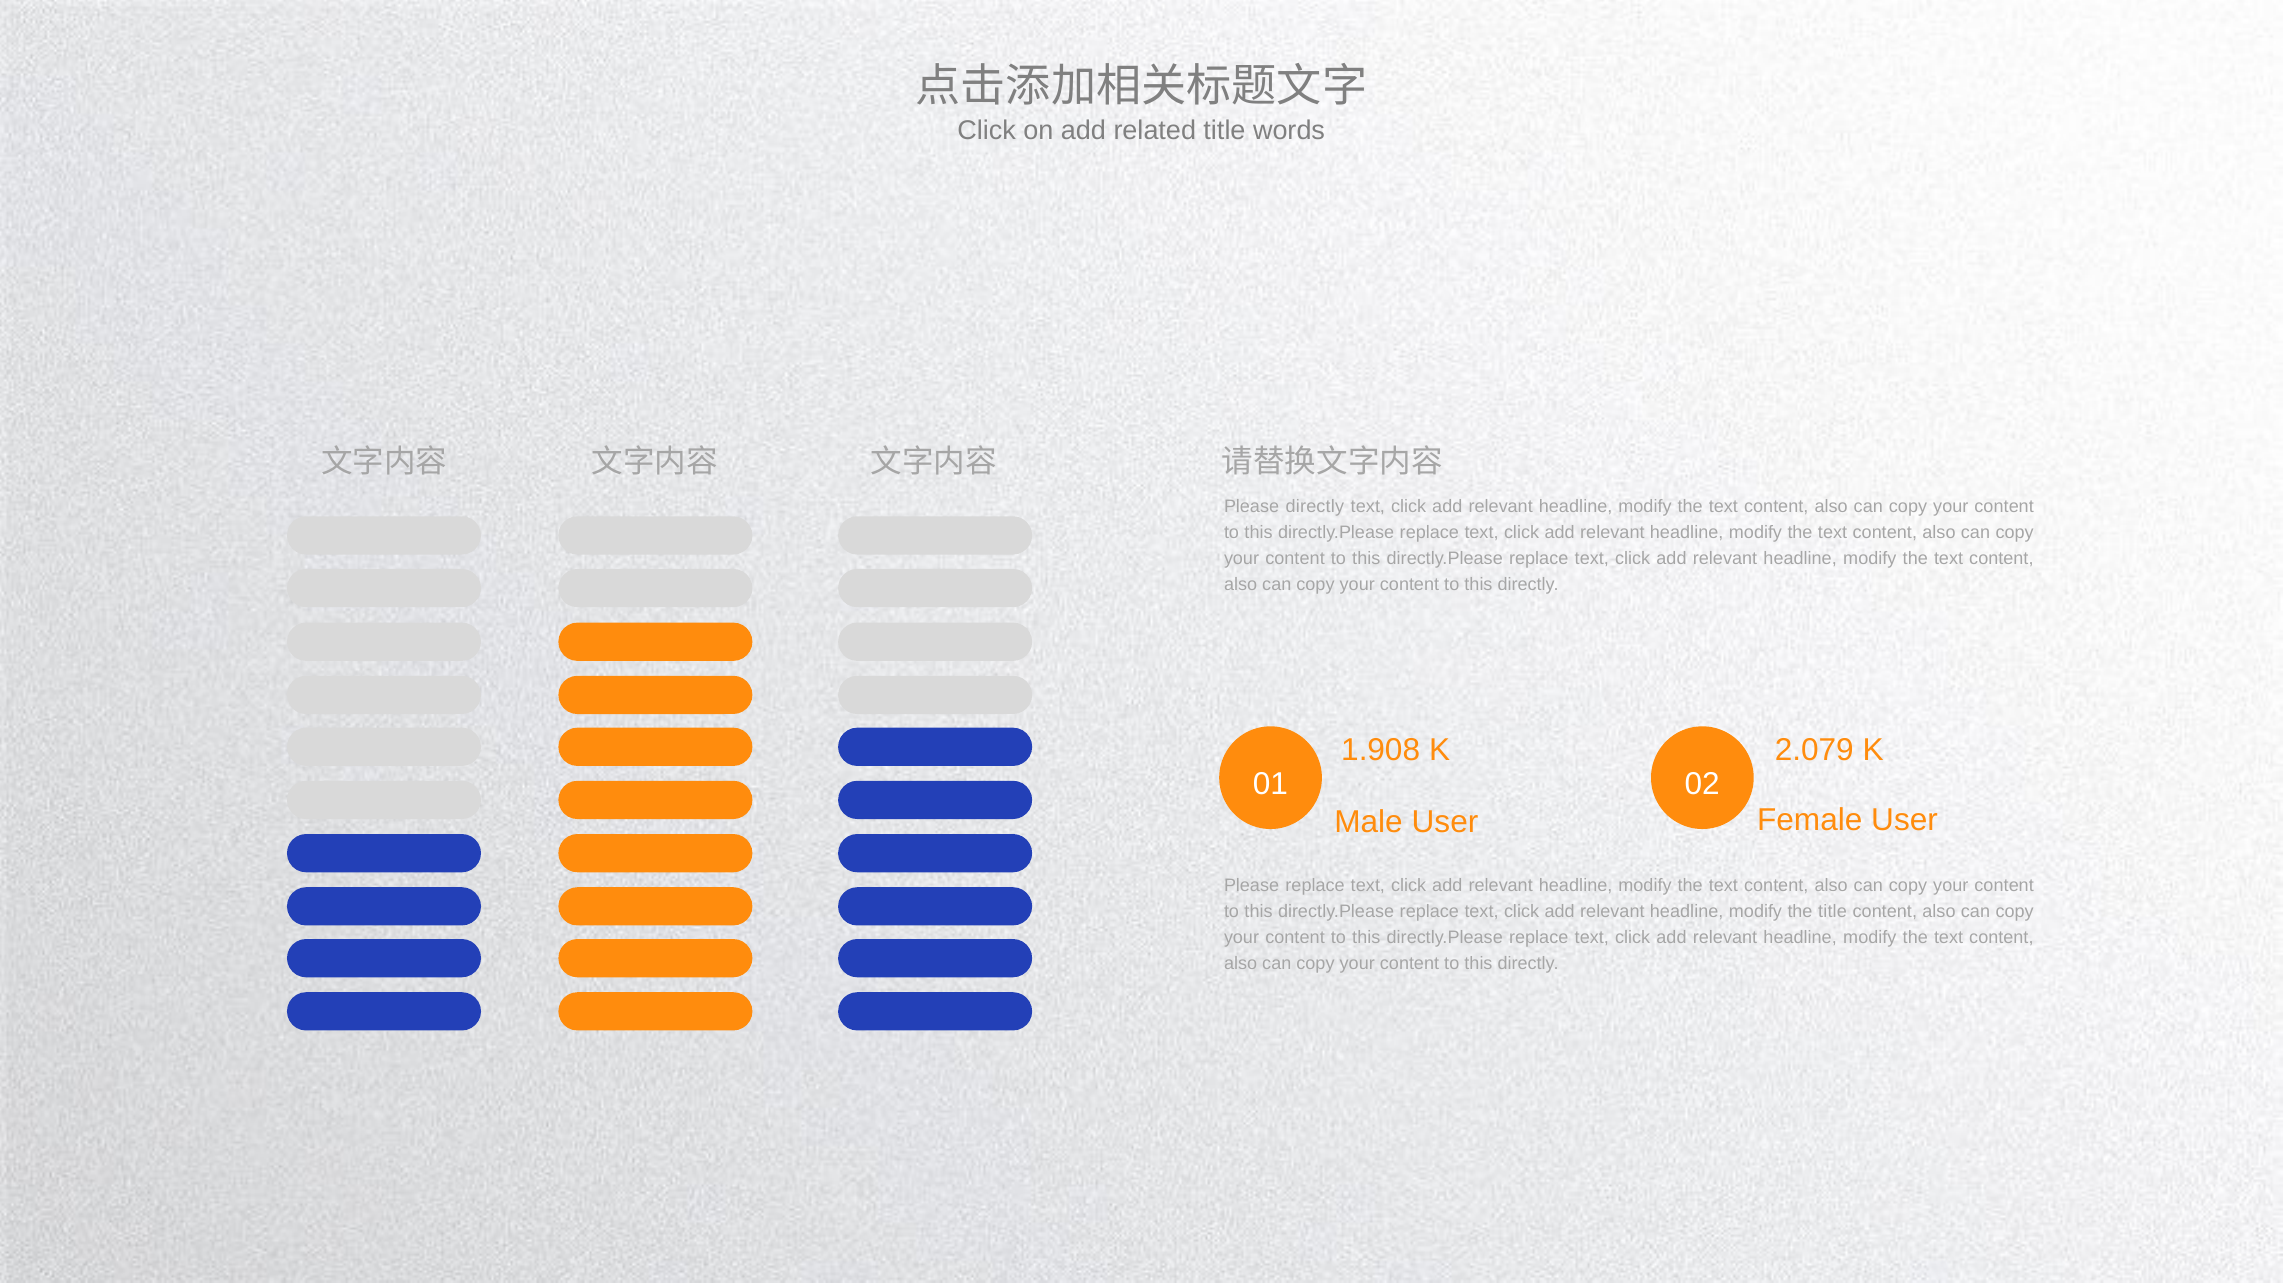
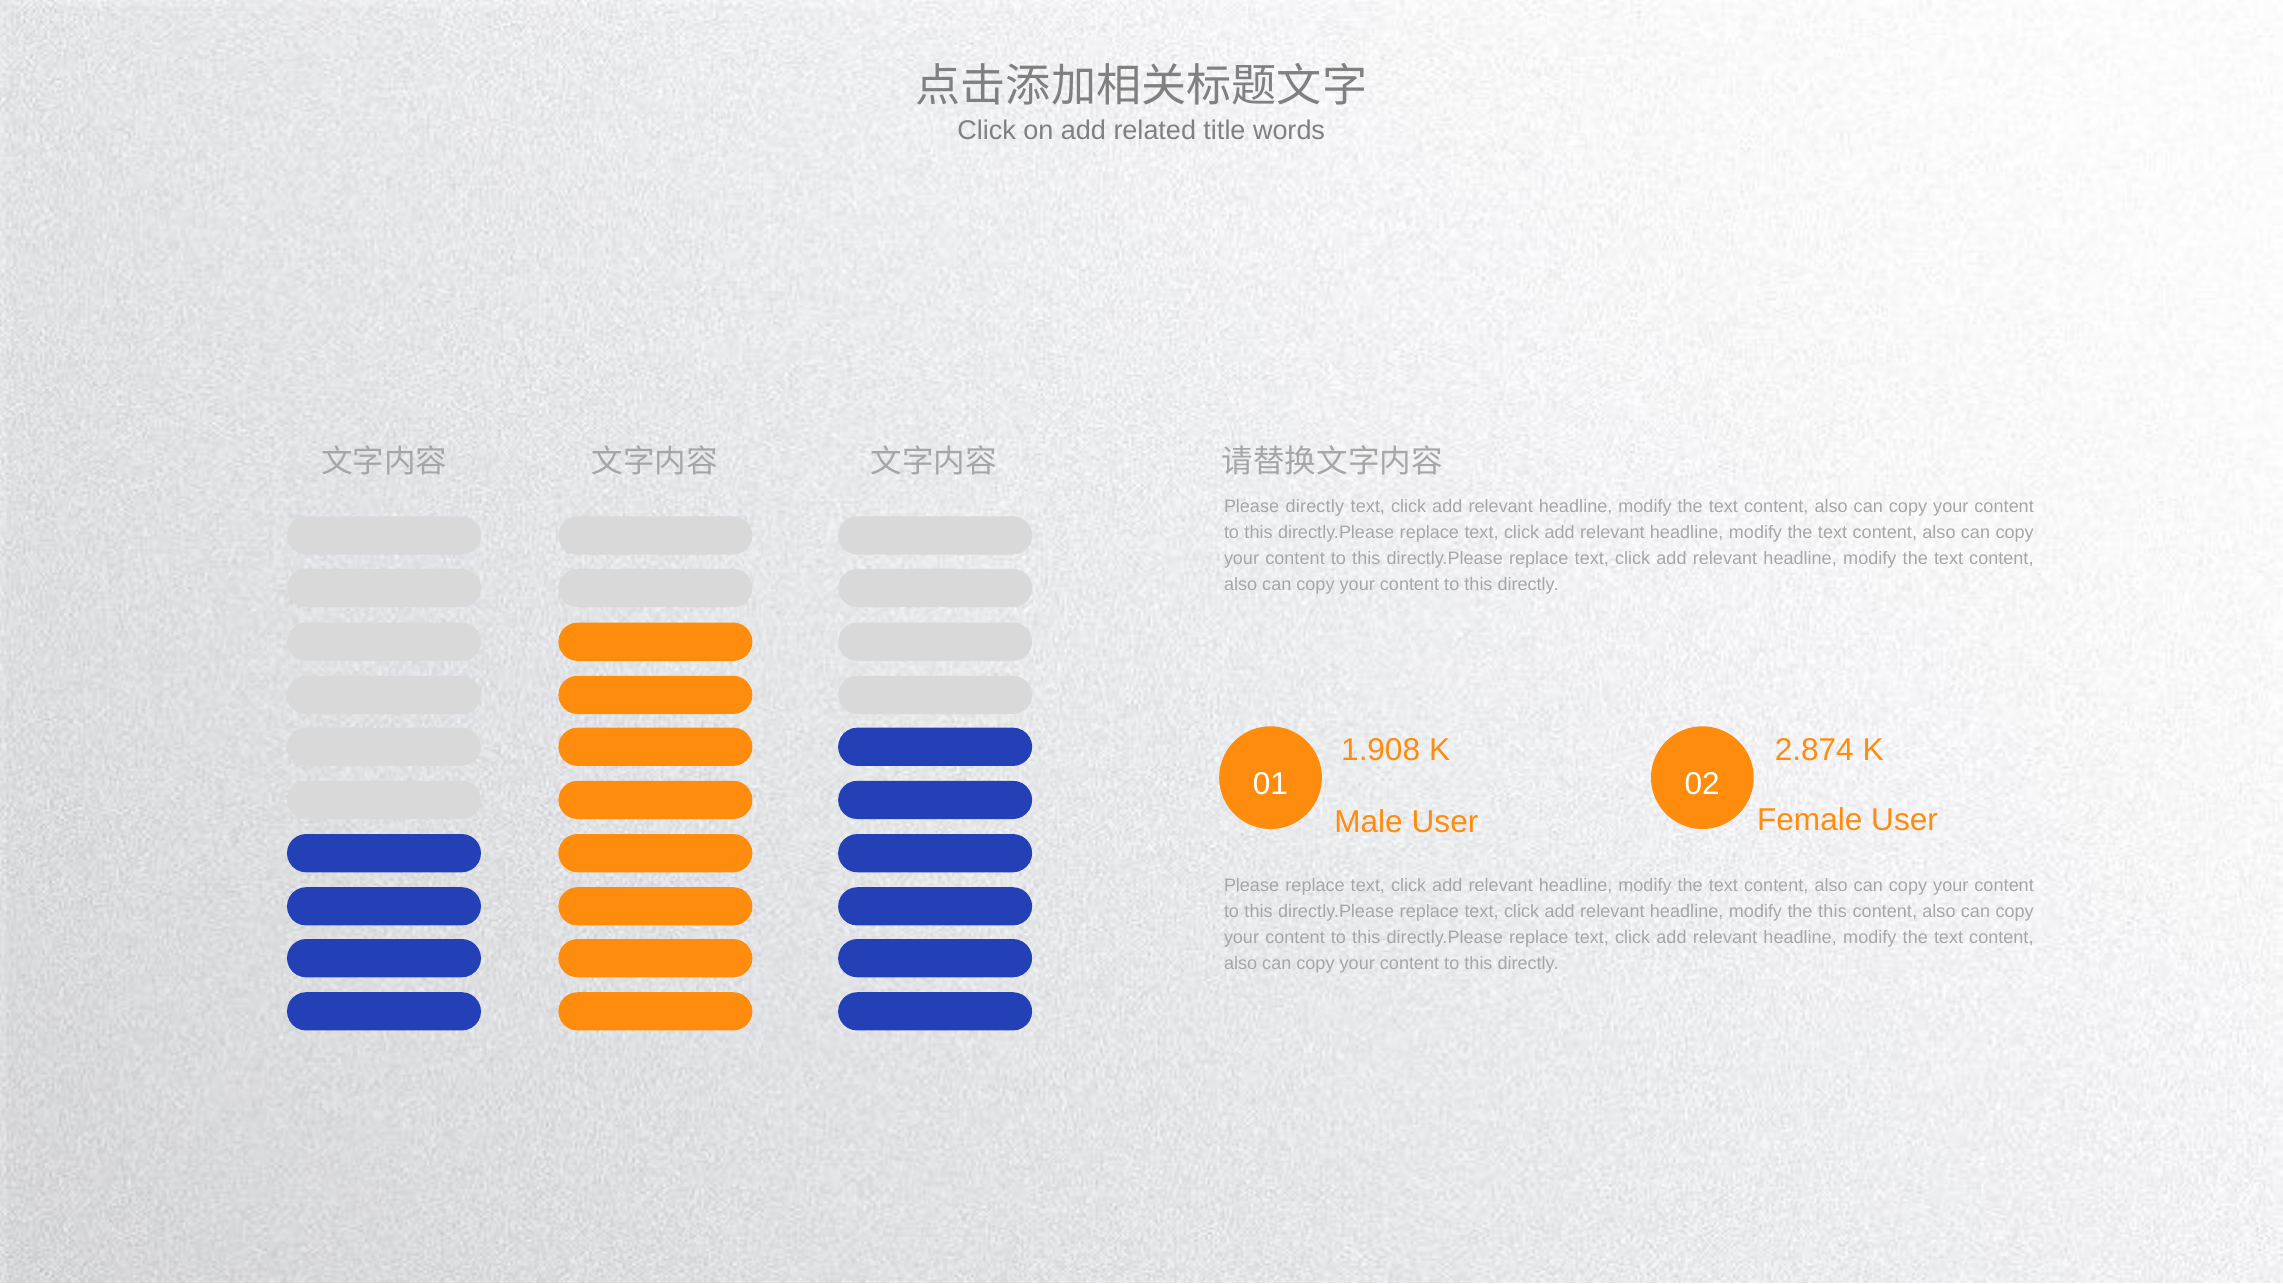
2.079: 2.079 -> 2.874 (1814, 750)
the title: title -> this (1833, 912)
